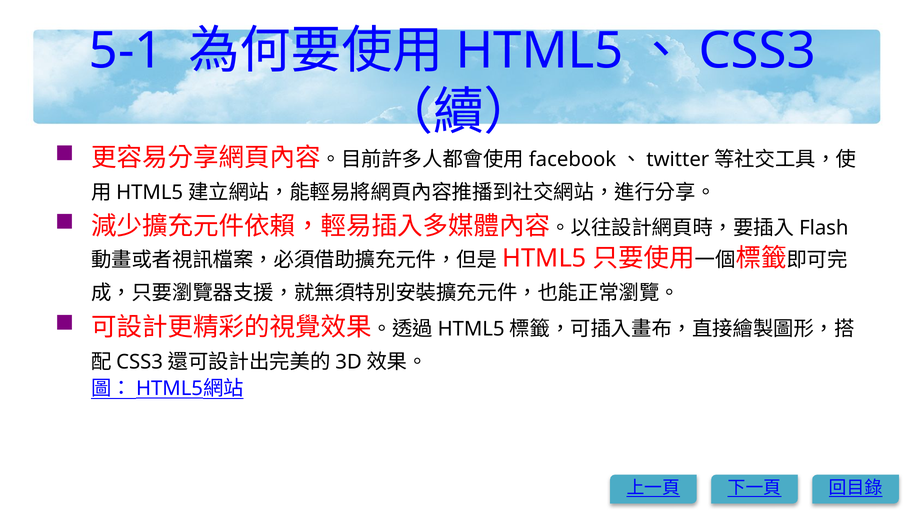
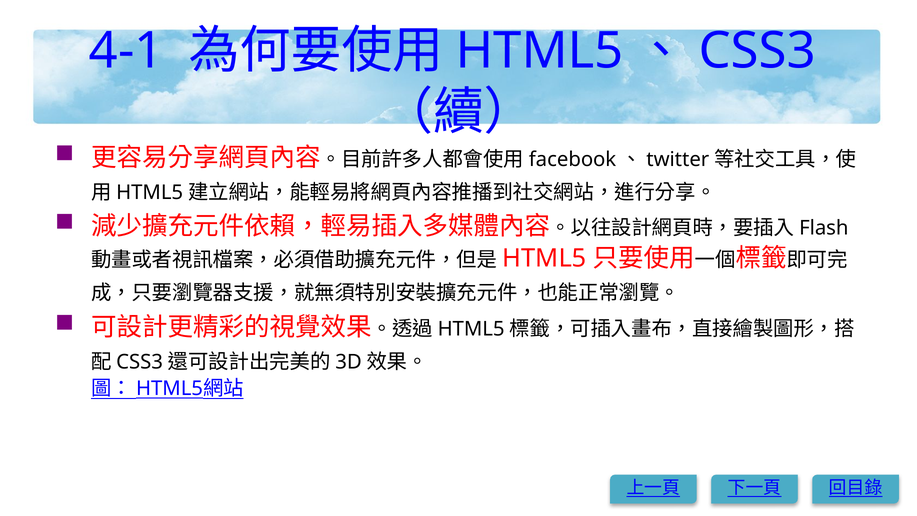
5-1: 5-1 -> 4-1 (126, 51)
